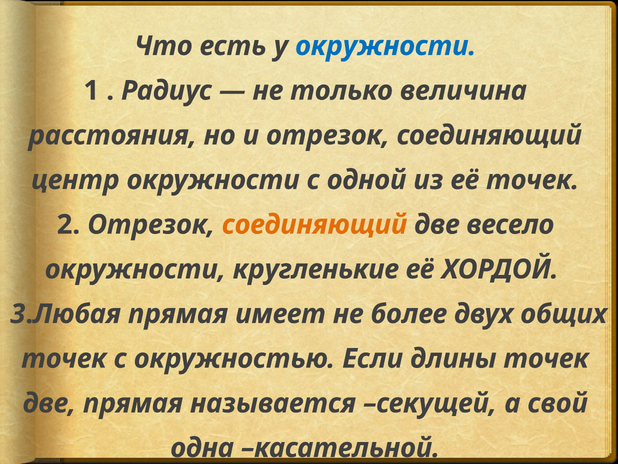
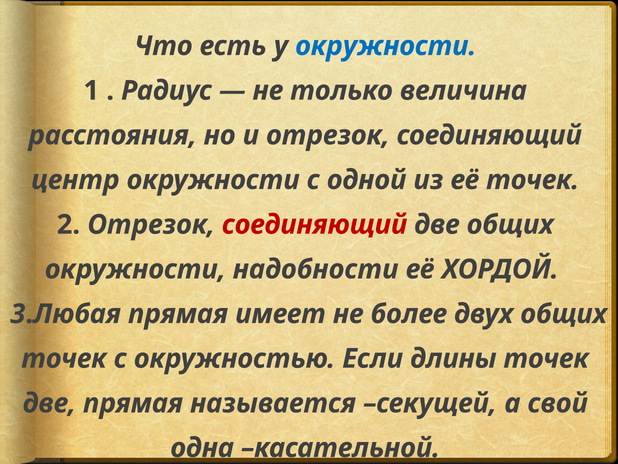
соединяющий colour: orange -> red (315, 224)
две весело: весело -> общих (510, 224)
кругленькие: кругленькие -> надобности (316, 269)
